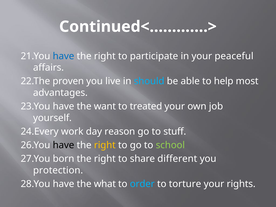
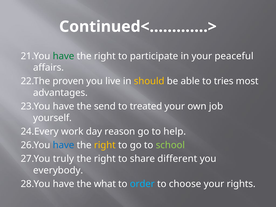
have colour: blue -> green (63, 56)
should colour: light blue -> yellow (149, 81)
help: help -> tries (224, 81)
want: want -> send (105, 106)
stuff: stuff -> help (175, 132)
have colour: black -> blue (63, 145)
born: born -> truly (63, 159)
protection: protection -> everybody (58, 170)
torture: torture -> choose (185, 184)
